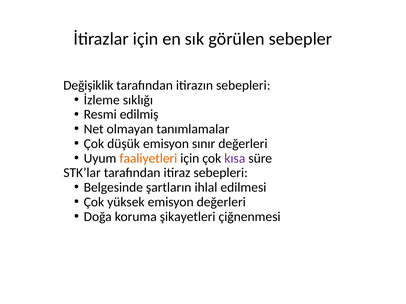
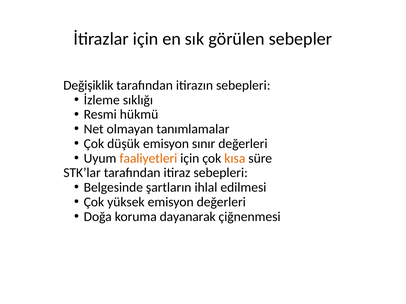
edilmiş: edilmiş -> hükmü (139, 115)
kısa colour: purple -> orange (235, 158)
şikayetleri: şikayetleri -> dayanarak (188, 217)
